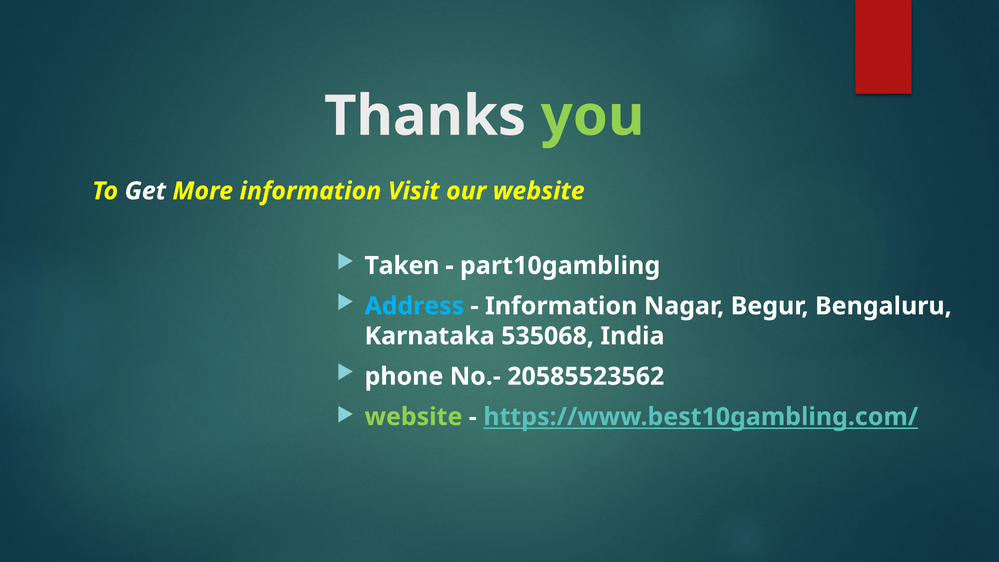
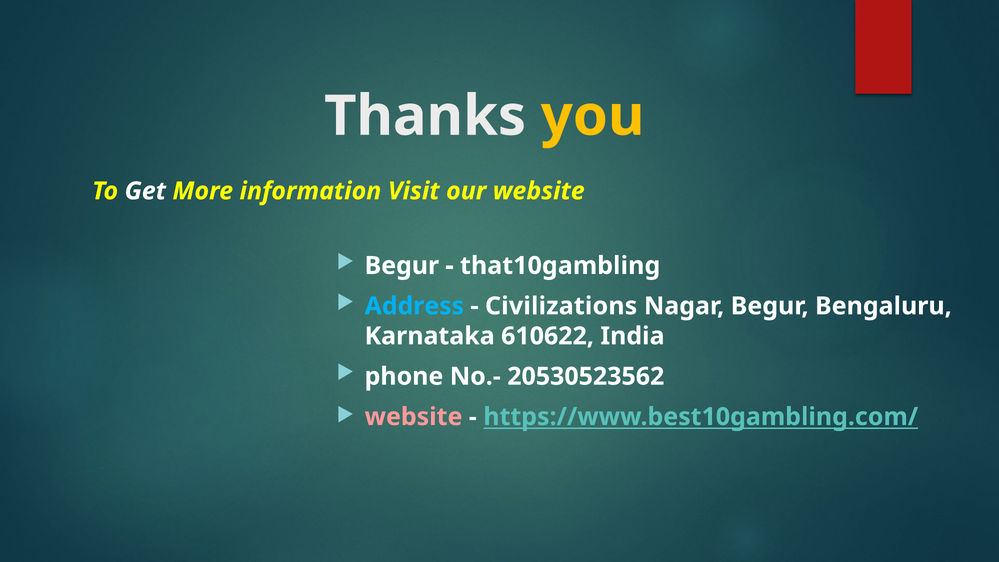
you colour: light green -> yellow (593, 116)
Taken: Taken -> Begur (402, 266)
part10gambling: part10gambling -> that10gambling (560, 266)
Information: Information -> Civilizations (561, 306)
535068: 535068 -> 610622 (548, 336)
20585523562: 20585523562 -> 20530523562 (586, 376)
website colour: light green -> pink (414, 417)
